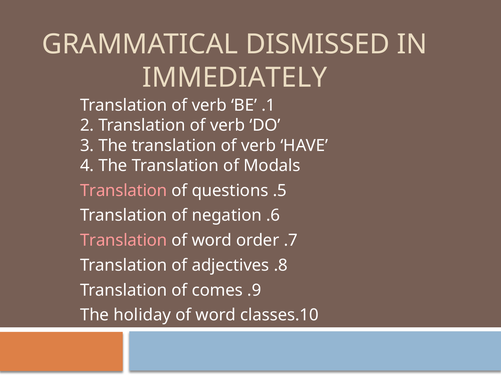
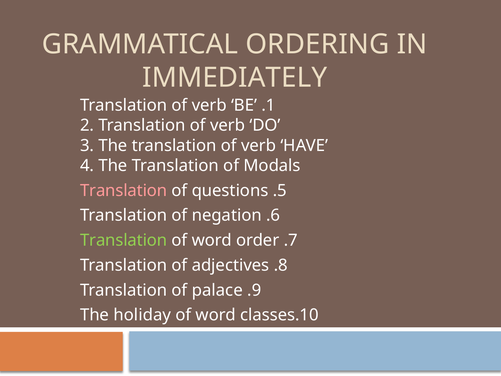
DISMISSED: DISMISSED -> ORDERING (317, 44)
Translation colour: pink -> light green (124, 240)
comes: comes -> palace (217, 290)
